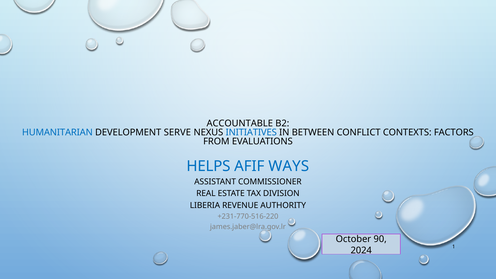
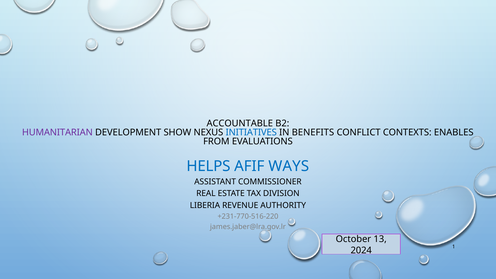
HUMANITARIAN colour: blue -> purple (57, 133)
SERVE: SERVE -> SHOW (177, 133)
BETWEEN: BETWEEN -> BENEFITS (313, 133)
FACTORS: FACTORS -> ENABLES (454, 133)
90: 90 -> 13 (380, 239)
